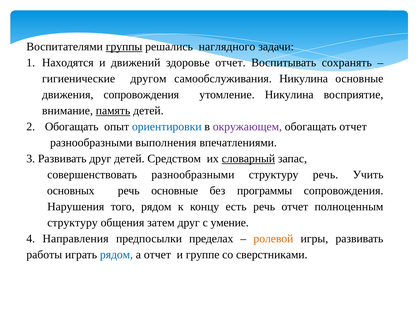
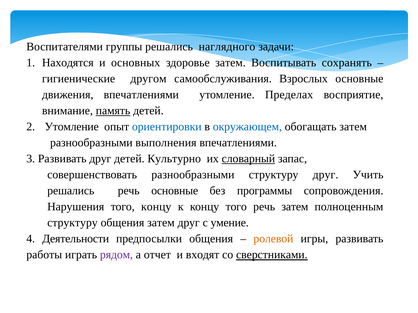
группы underline: present -> none (124, 47)
движений: движений -> основных (136, 63)
здоровье отчет: отчет -> затем (230, 63)
самообслуживания Никулина: Никулина -> Взрослых (304, 79)
движения сопровождения: сопровождения -> впечатлениями (141, 95)
утомление Никулина: Никулина -> Пределах (289, 95)
Обогащать: Обогащать -> Утомление (72, 127)
окружающем colour: purple -> blue (247, 127)
обогащать отчет: отчет -> затем (353, 127)
Средством: Средством -> Культурно (174, 159)
структуру речь: речь -> друг (326, 175)
основных: основных -> решались (71, 191)
того рядом: рядом -> концу (156, 207)
концу есть: есть -> того (236, 207)
речь отчет: отчет -> затем (295, 207)
Направления: Направления -> Деятельности (76, 239)
предпосылки пределах: пределах -> общения (211, 239)
рядом colour: blue -> purple (116, 255)
группе: группе -> входят (203, 255)
сверстниками underline: none -> present (272, 255)
